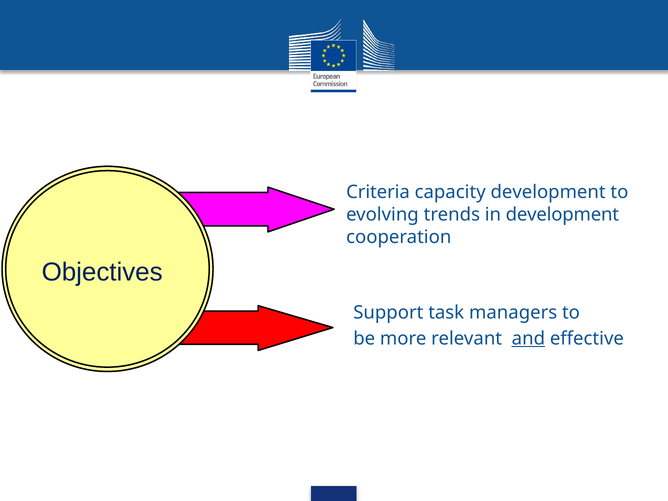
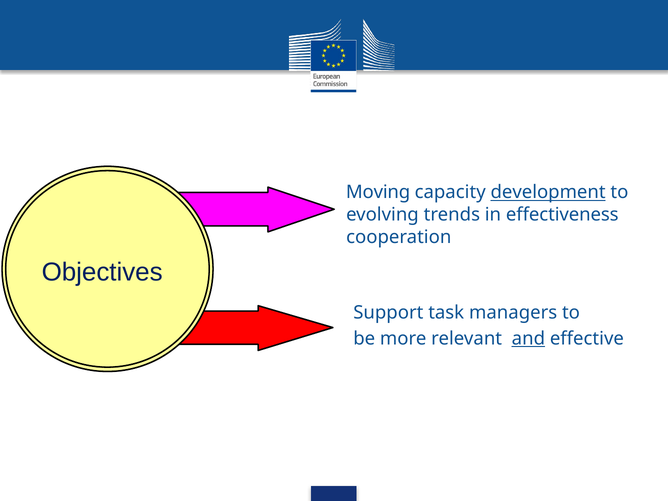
Criteria: Criteria -> Moving (378, 192)
development underline: none -> present (548, 192)
in development: development -> effectiveness (562, 215)
